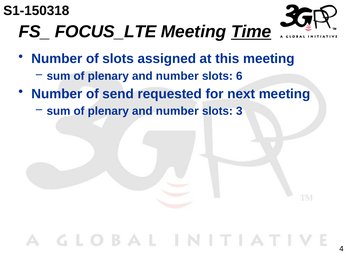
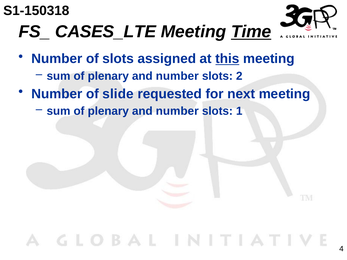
FOCUS_LTE: FOCUS_LTE -> CASES_LTE (106, 32)
this underline: none -> present (227, 59)
6: 6 -> 2 (239, 76)
send: send -> slide (118, 94)
3: 3 -> 1 (239, 111)
